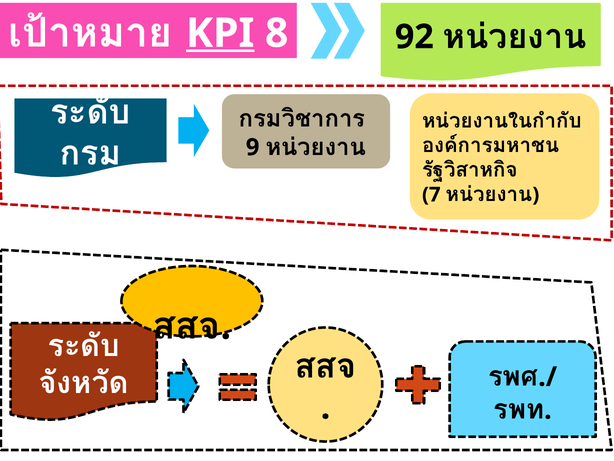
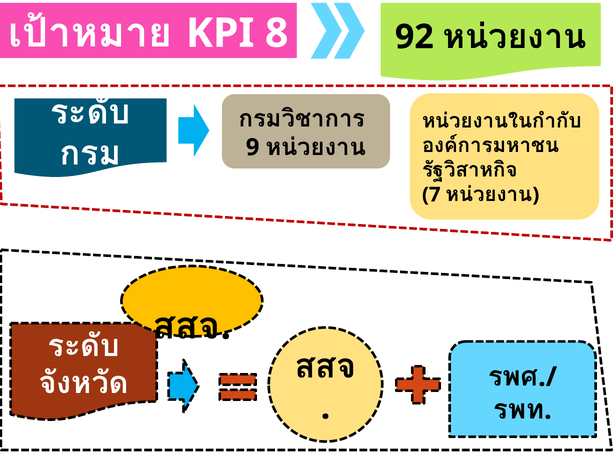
KPI underline: present -> none (220, 33)
